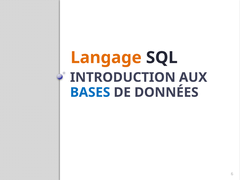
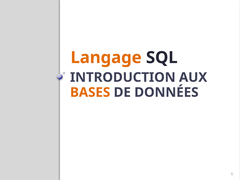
BASES colour: blue -> orange (90, 92)
